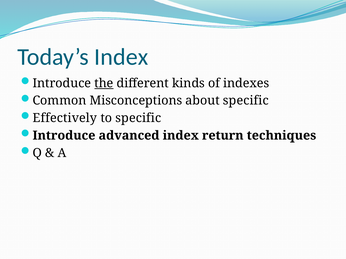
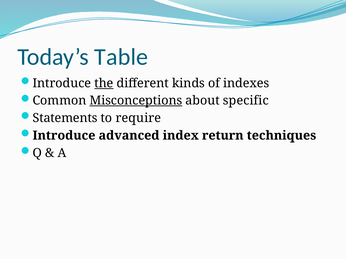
Today’s Index: Index -> Table (121, 57)
Misconceptions underline: none -> present (136, 101)
Effectively: Effectively -> Statements (65, 118)
to specific: specific -> require (138, 118)
